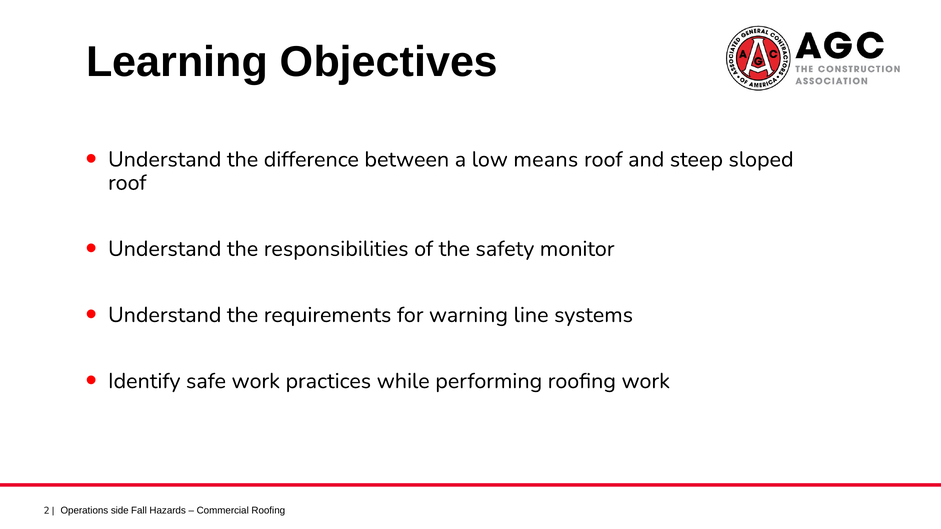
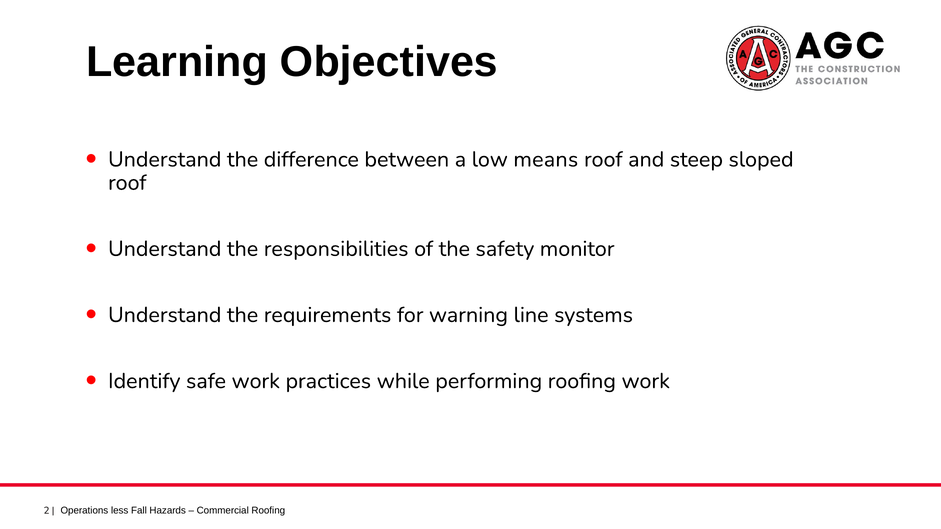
side: side -> less (120, 511)
